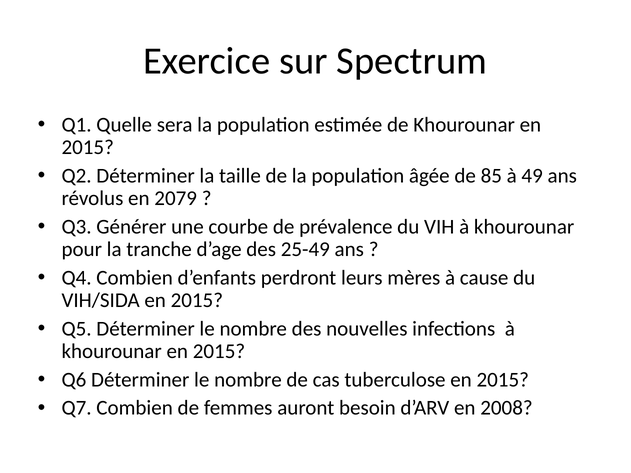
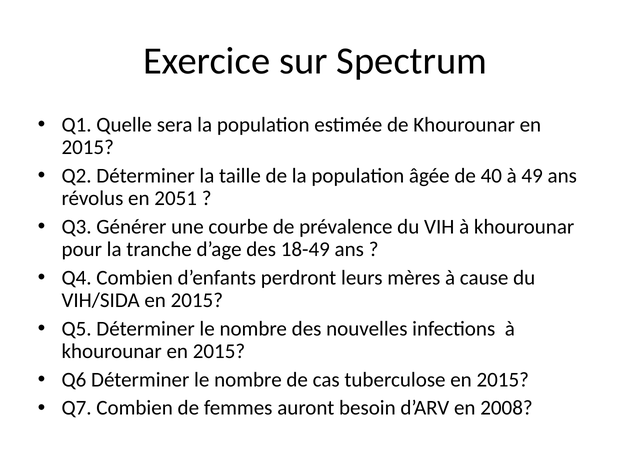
85: 85 -> 40 (491, 176)
2079: 2079 -> 2051 (176, 199)
25-49: 25-49 -> 18-49 (305, 250)
